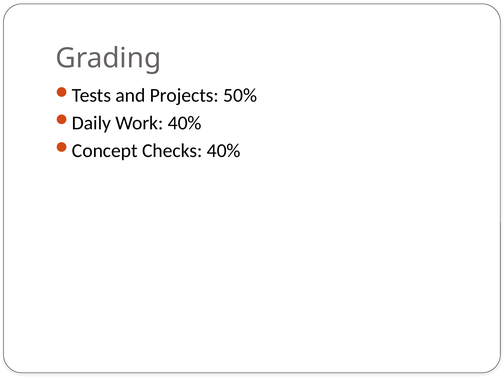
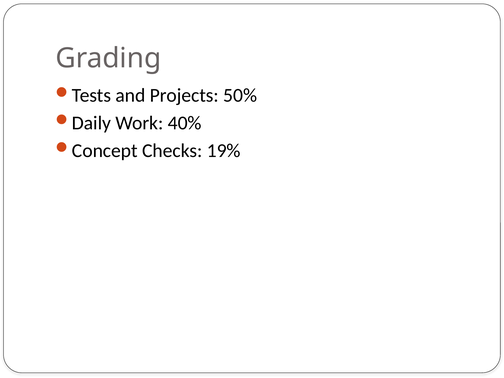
Checks 40%: 40% -> 19% (224, 151)
